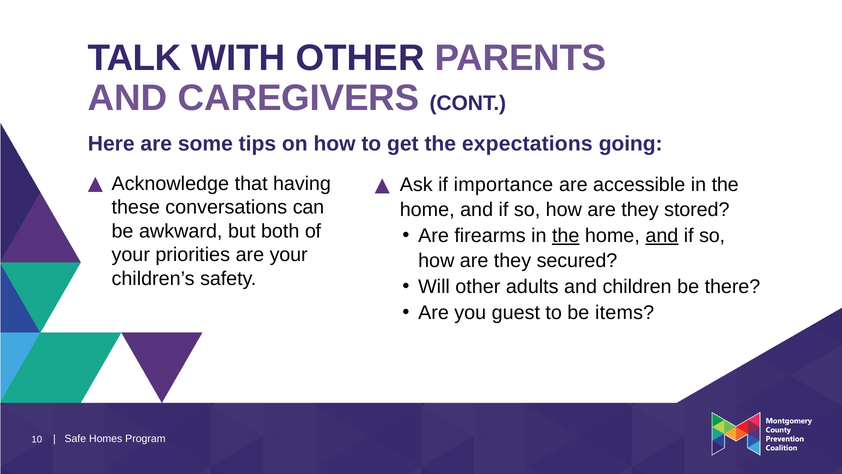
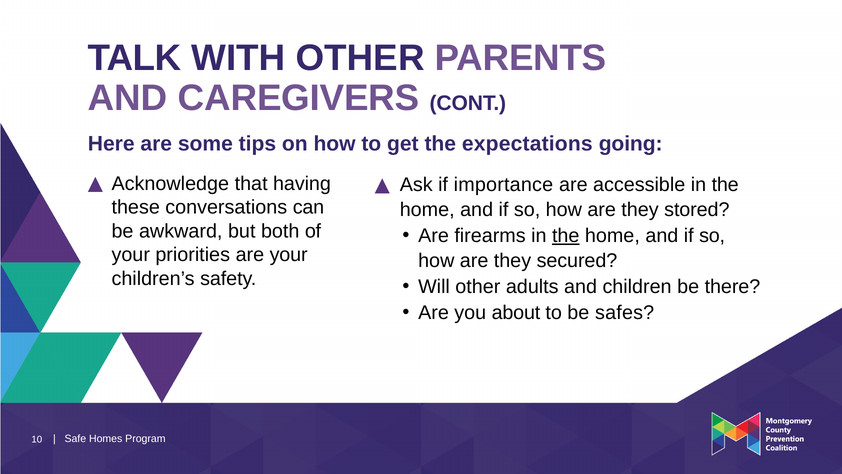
and underline: present -> none (662, 236)
guest: guest -> about (516, 312)
items: items -> safes (625, 312)
